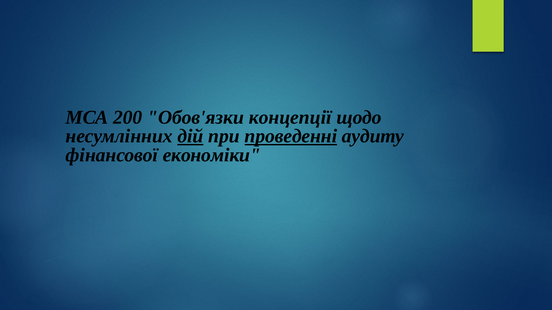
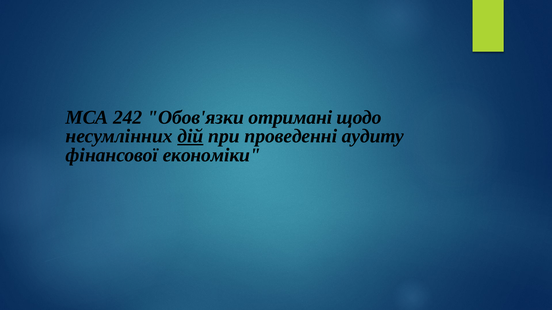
200: 200 -> 242 (128, 118)
концепції: концепції -> отримані (290, 118)
проведенні underline: present -> none (291, 136)
